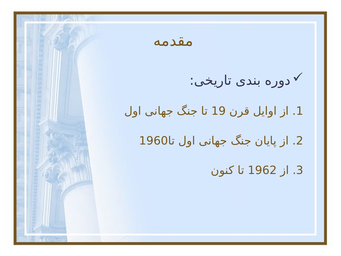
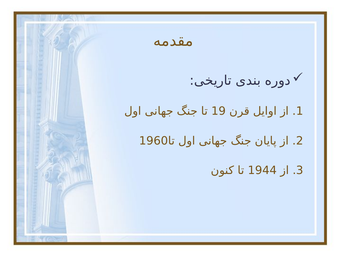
1962: 1962 -> 1944 (262, 170)
